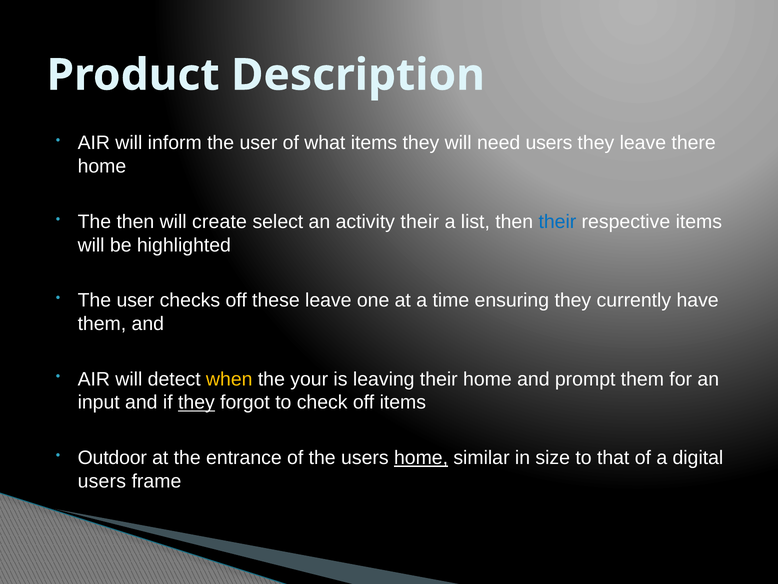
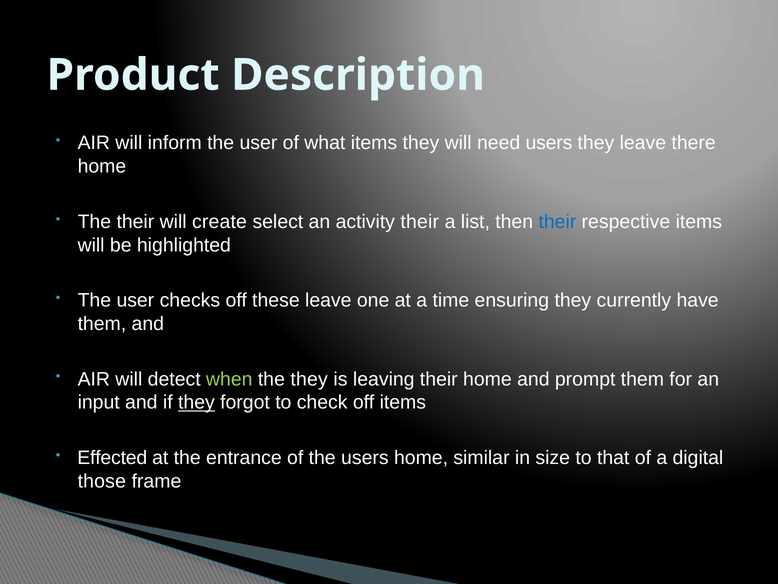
The then: then -> their (135, 222)
when colour: yellow -> light green (229, 379)
the your: your -> they (309, 379)
Outdoor: Outdoor -> Effected (112, 458)
home underline: present -> none (421, 458)
users: users -> those (102, 481)
